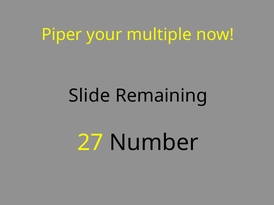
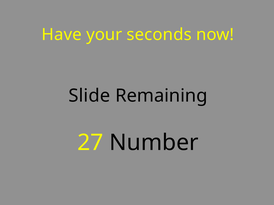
Piper: Piper -> Have (62, 35)
multiple: multiple -> seconds (159, 35)
